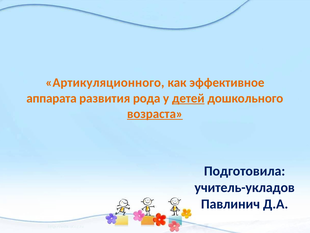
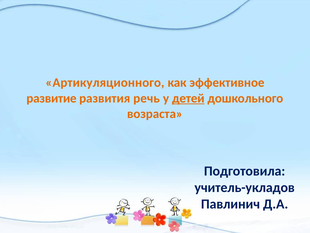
аппарата: аппарата -> развитие (51, 98)
рода: рода -> речь (147, 98)
возраста underline: present -> none (155, 114)
